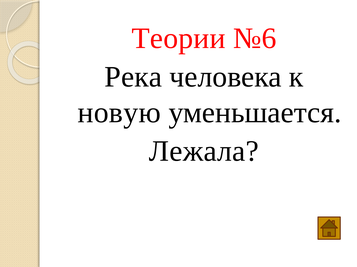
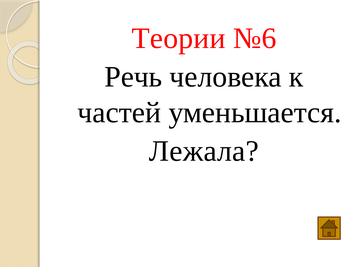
Река: Река -> Речь (133, 77)
новую: новую -> частей (119, 113)
